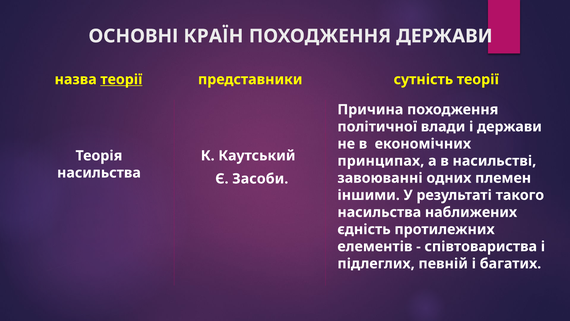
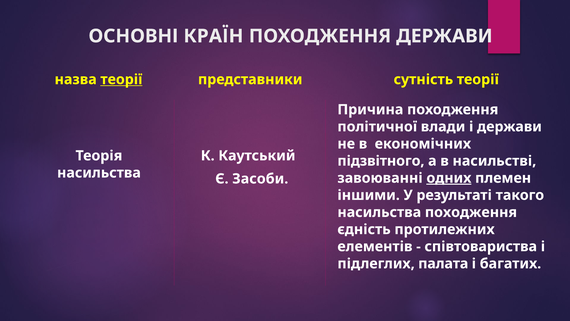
принципах: принципах -> підзвітного (381, 161)
одних underline: none -> present (449, 178)
насильства наближених: наближених -> походження (471, 212)
певній: певній -> палата (443, 263)
